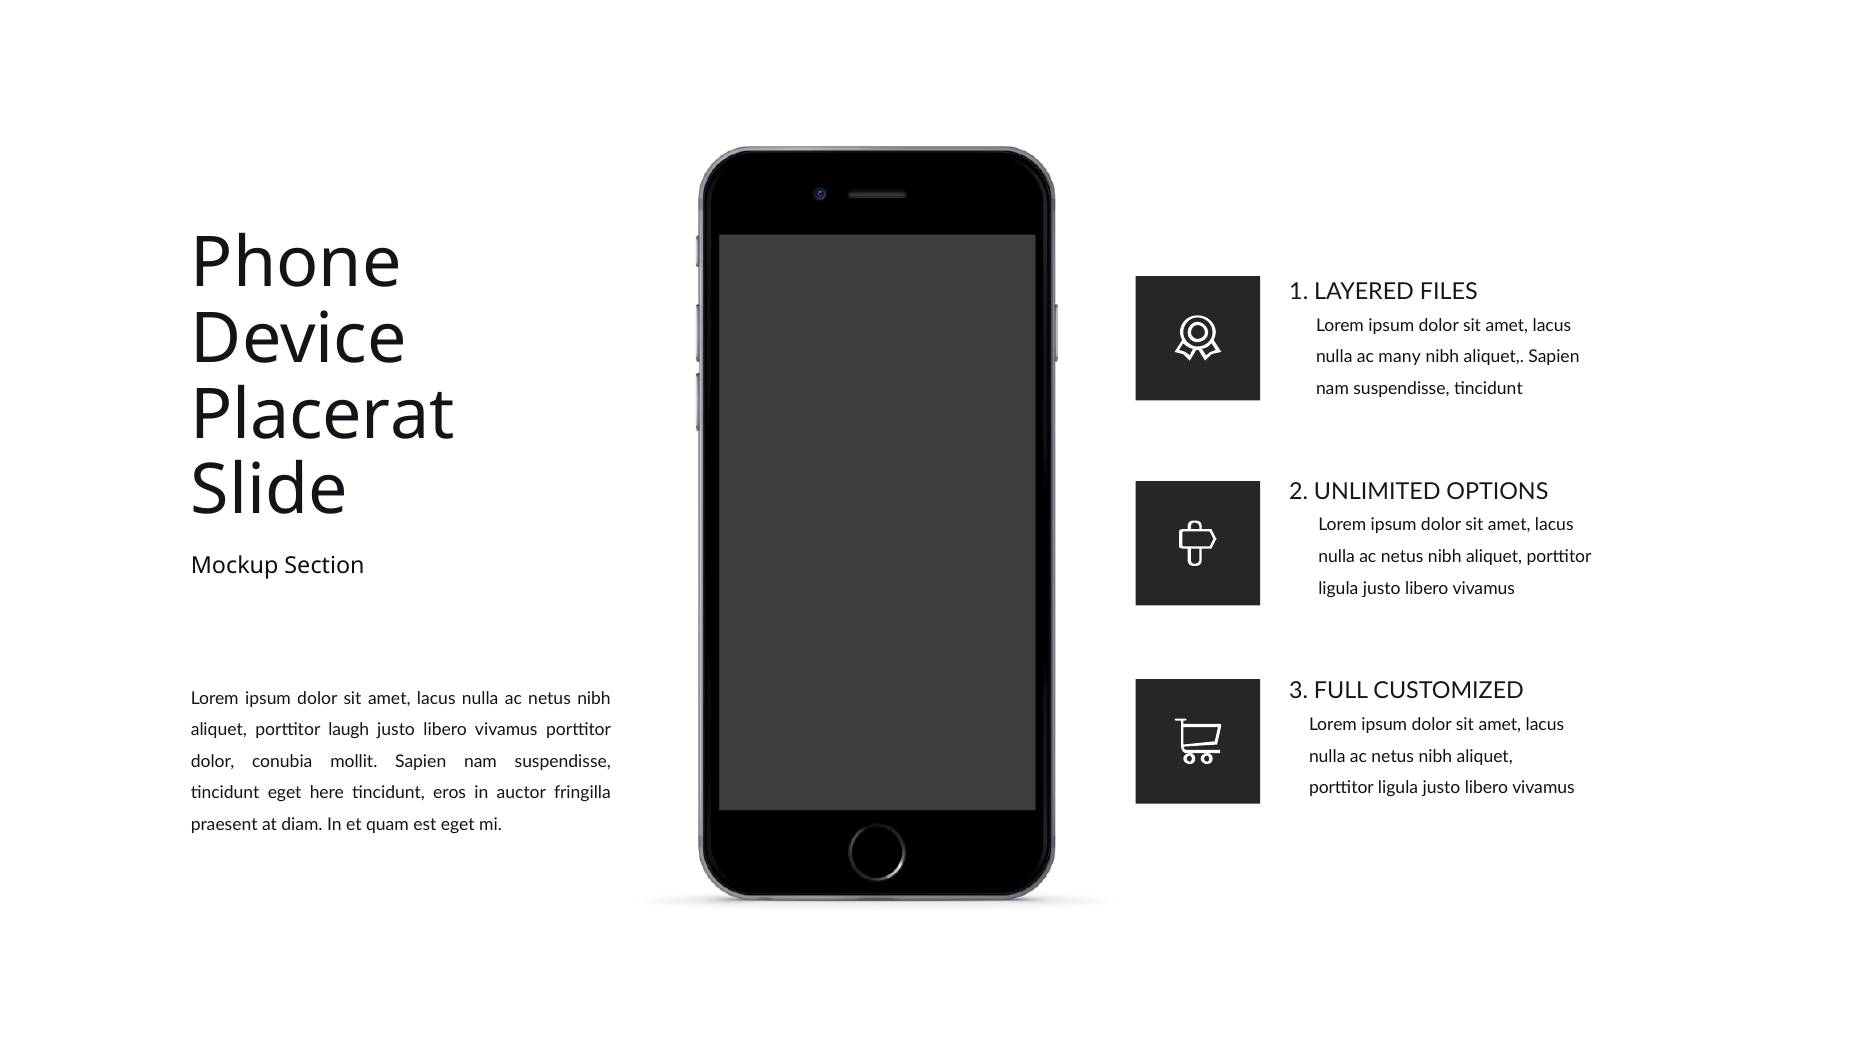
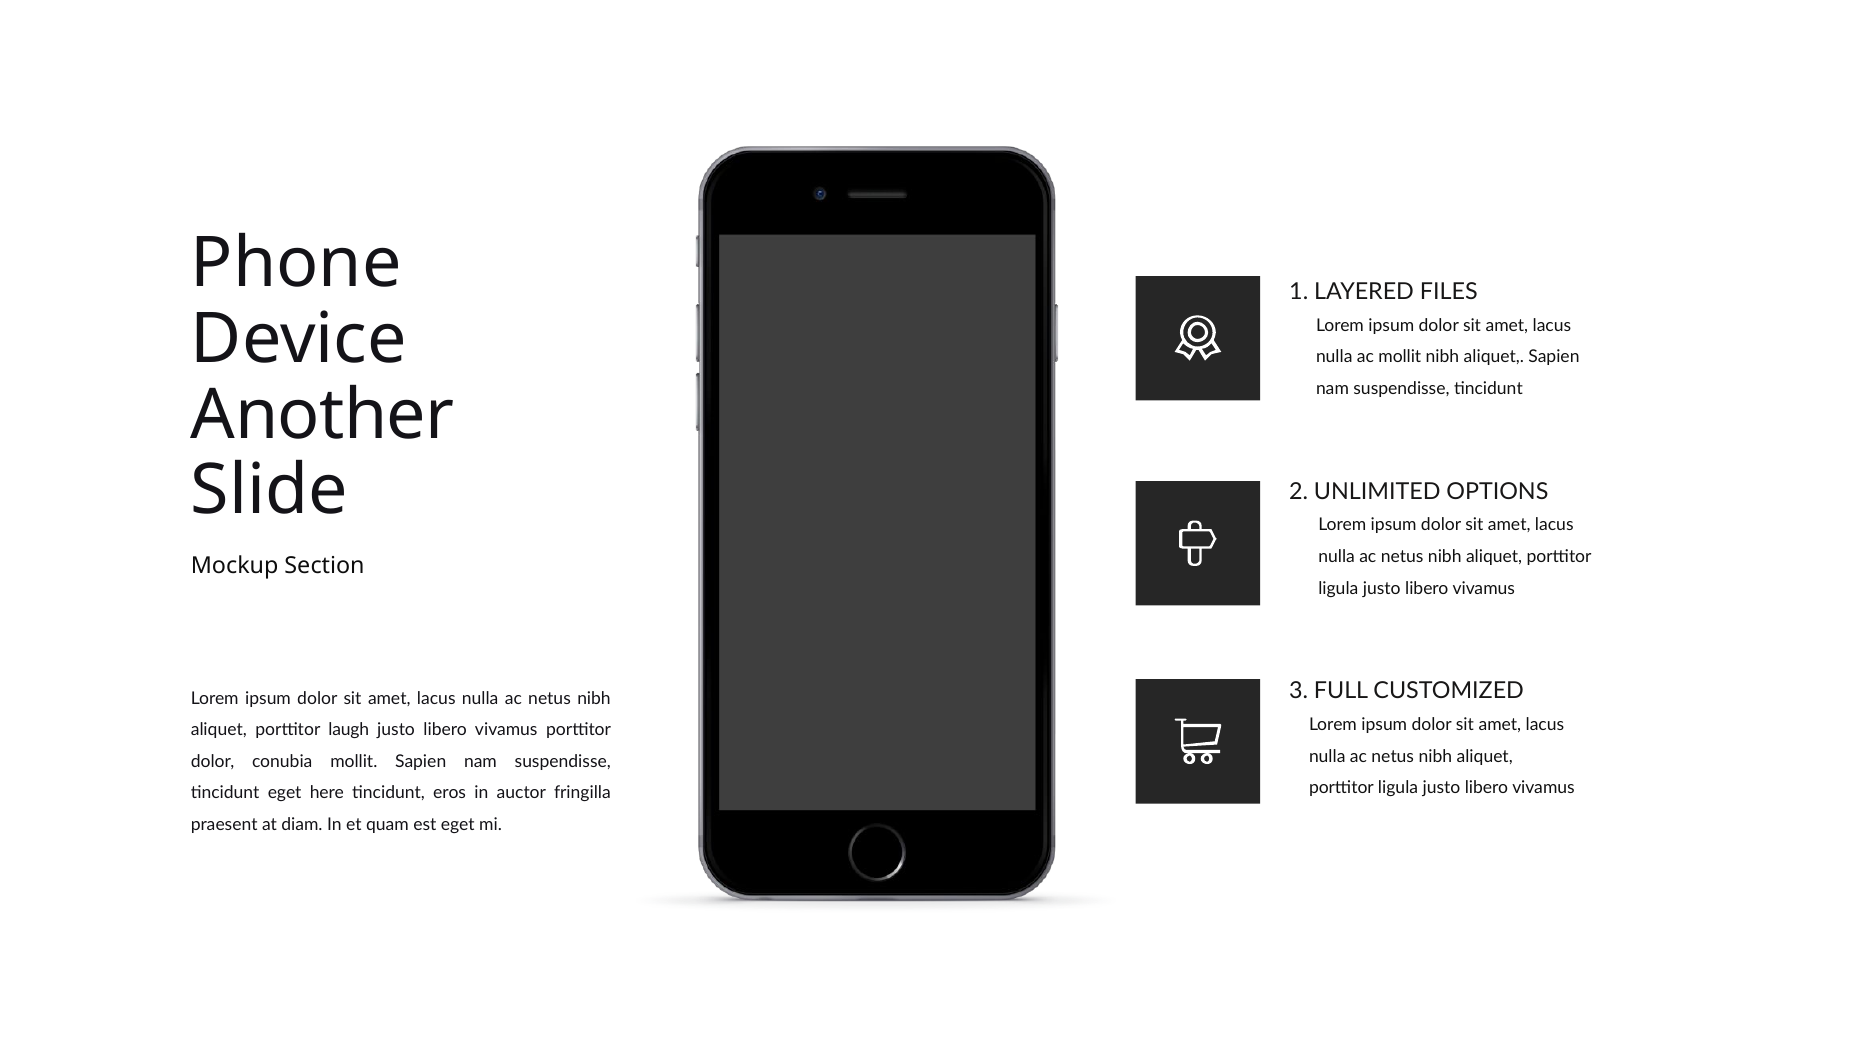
ac many: many -> mollit (1400, 357)
Placerat: Placerat -> Another (323, 415)
